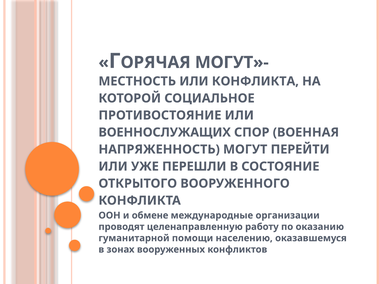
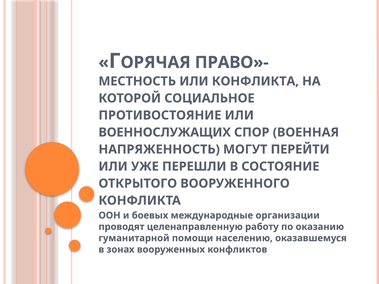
МОГУТ»-: МОГУТ»- -> ПРАВО»- (232, 62)
обмене: обмене -> боевых (150, 216)
